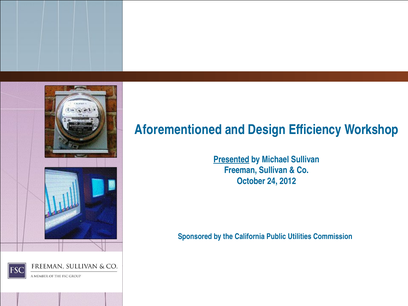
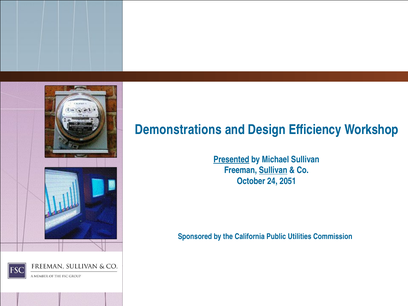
Aforementioned: Aforementioned -> Demonstrations (178, 130)
Sullivan underline: none -> present (273, 170)
2012: 2012 -> 2051 (288, 181)
